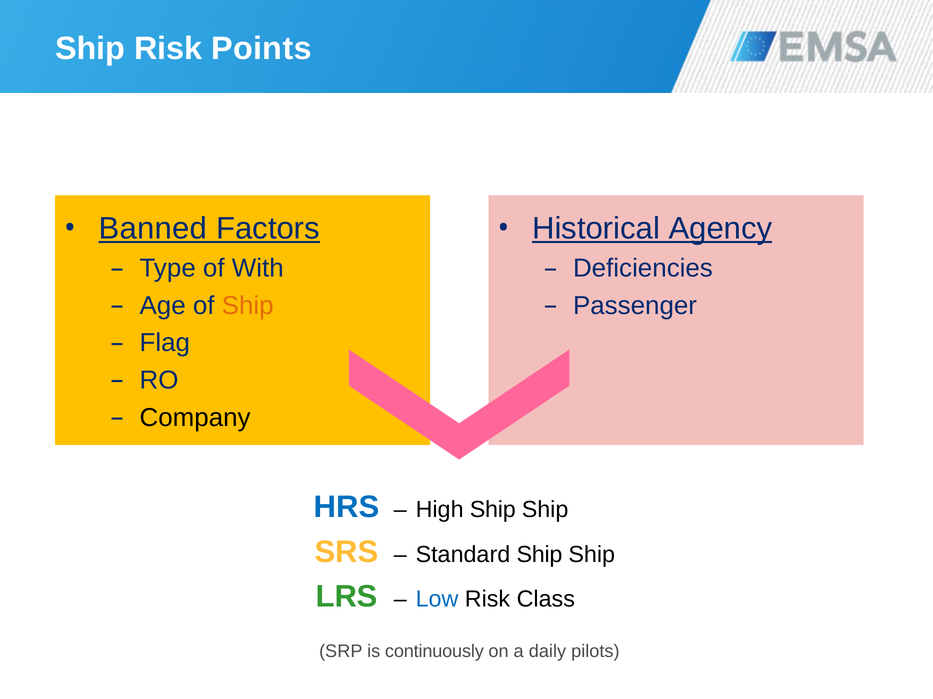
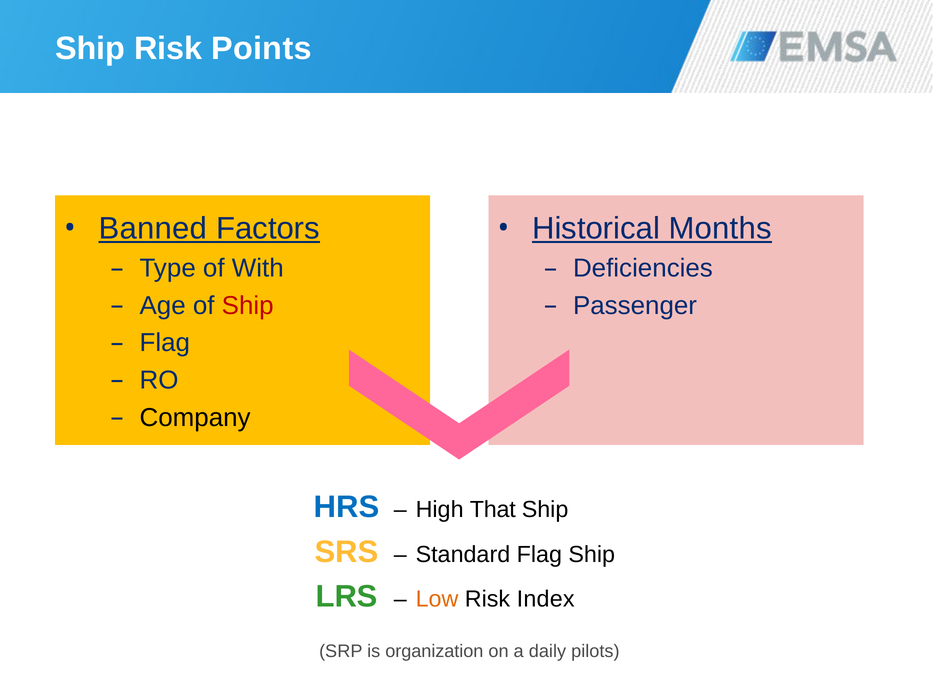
Agency: Agency -> Months (720, 229)
Ship colour: orange -> red (248, 306)
High Ship: Ship -> That (493, 510)
Standard Ship: Ship -> Flag (539, 555)
Low colour: blue -> orange (437, 600)
Class: Class -> Index (546, 600)
continuously: continuously -> organization (434, 652)
